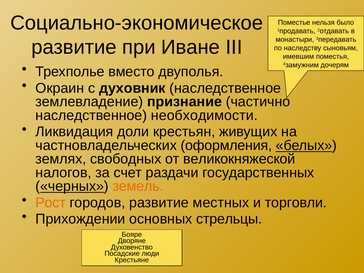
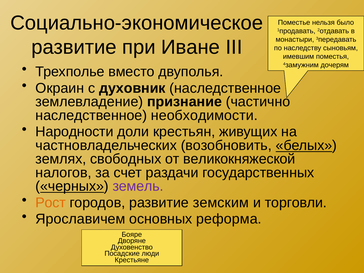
Ликвидация: Ликвидация -> Народности (74, 132)
оформления: оформления -> возобновить (226, 145)
земель colour: orange -> purple (138, 186)
местных: местных -> земским (221, 203)
Прихождении: Прихождении -> Ярославичем (80, 219)
стрельцы: стрельцы -> реформа (229, 219)
